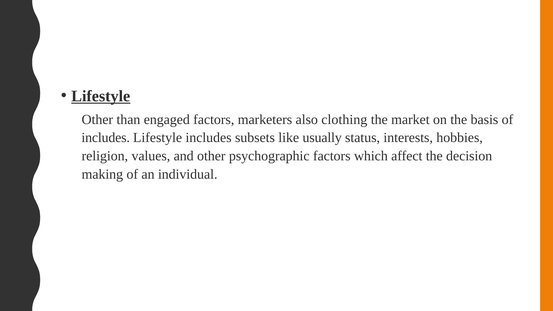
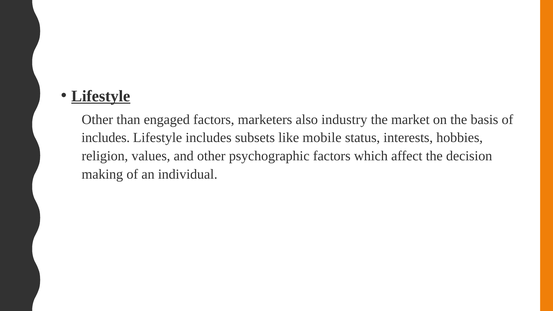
clothing: clothing -> industry (344, 120)
usually: usually -> mobile (322, 138)
